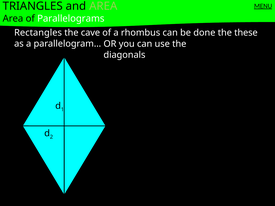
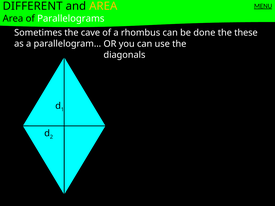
TRIANGLES: TRIANGLES -> DIFFERENT (33, 6)
AREA colour: light green -> yellow (103, 6)
Rectangles: Rectangles -> Sometimes (38, 33)
